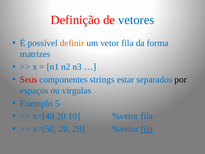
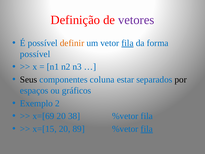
vetores colour: blue -> purple (136, 20)
fila underline: none -> present (127, 43)
matrizes: matrizes -> possível (35, 54)
Seus colour: red -> black (29, 79)
strings: strings -> coluna (102, 79)
virgulas: virgulas -> gráficos (77, 90)
5: 5 -> 2 (57, 103)
x=[40: x=[40 -> x=[69 (43, 116)
10: 10 -> 38 (74, 116)
x=[50: x=[50 -> x=[15 (45, 129)
28: 28 -> 89 (79, 129)
